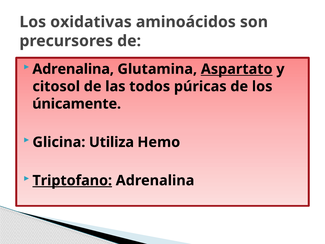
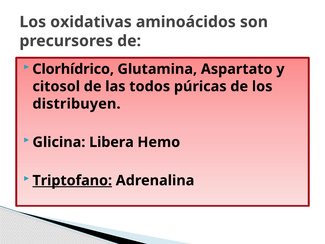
Adrenalina: Adrenalina -> Clorhídrico (73, 69)
Aspartato underline: present -> none (237, 69)
únicamente: únicamente -> distribuyen (76, 104)
Utiliza: Utiliza -> Libera (111, 142)
